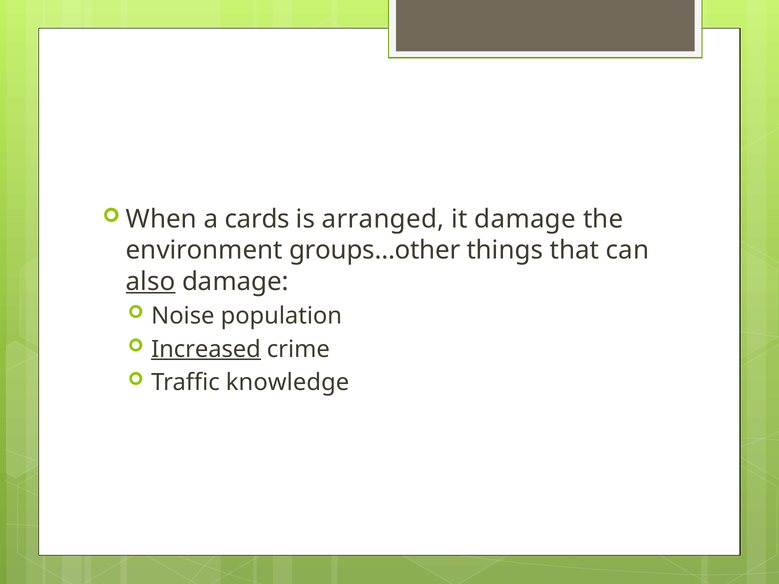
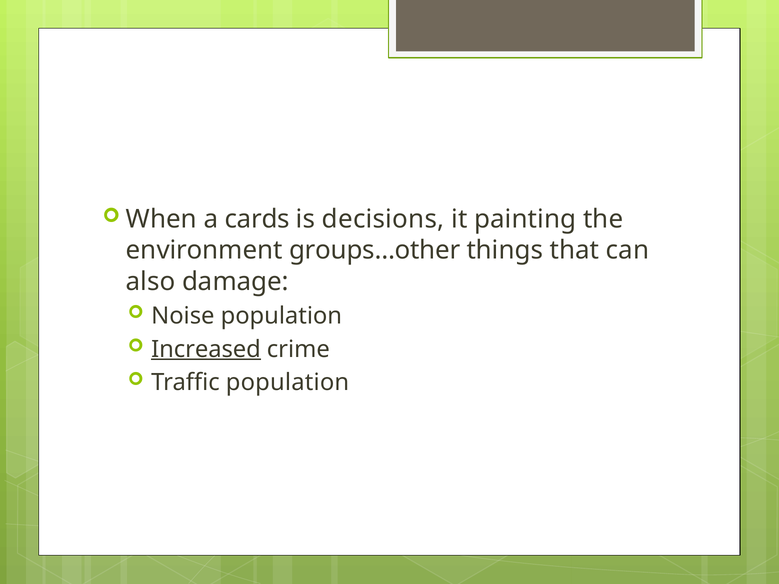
arranged: arranged -> decisions (383, 219)
it damage: damage -> painting (525, 219)
also underline: present -> none (151, 282)
Traffic knowledge: knowledge -> population (287, 383)
